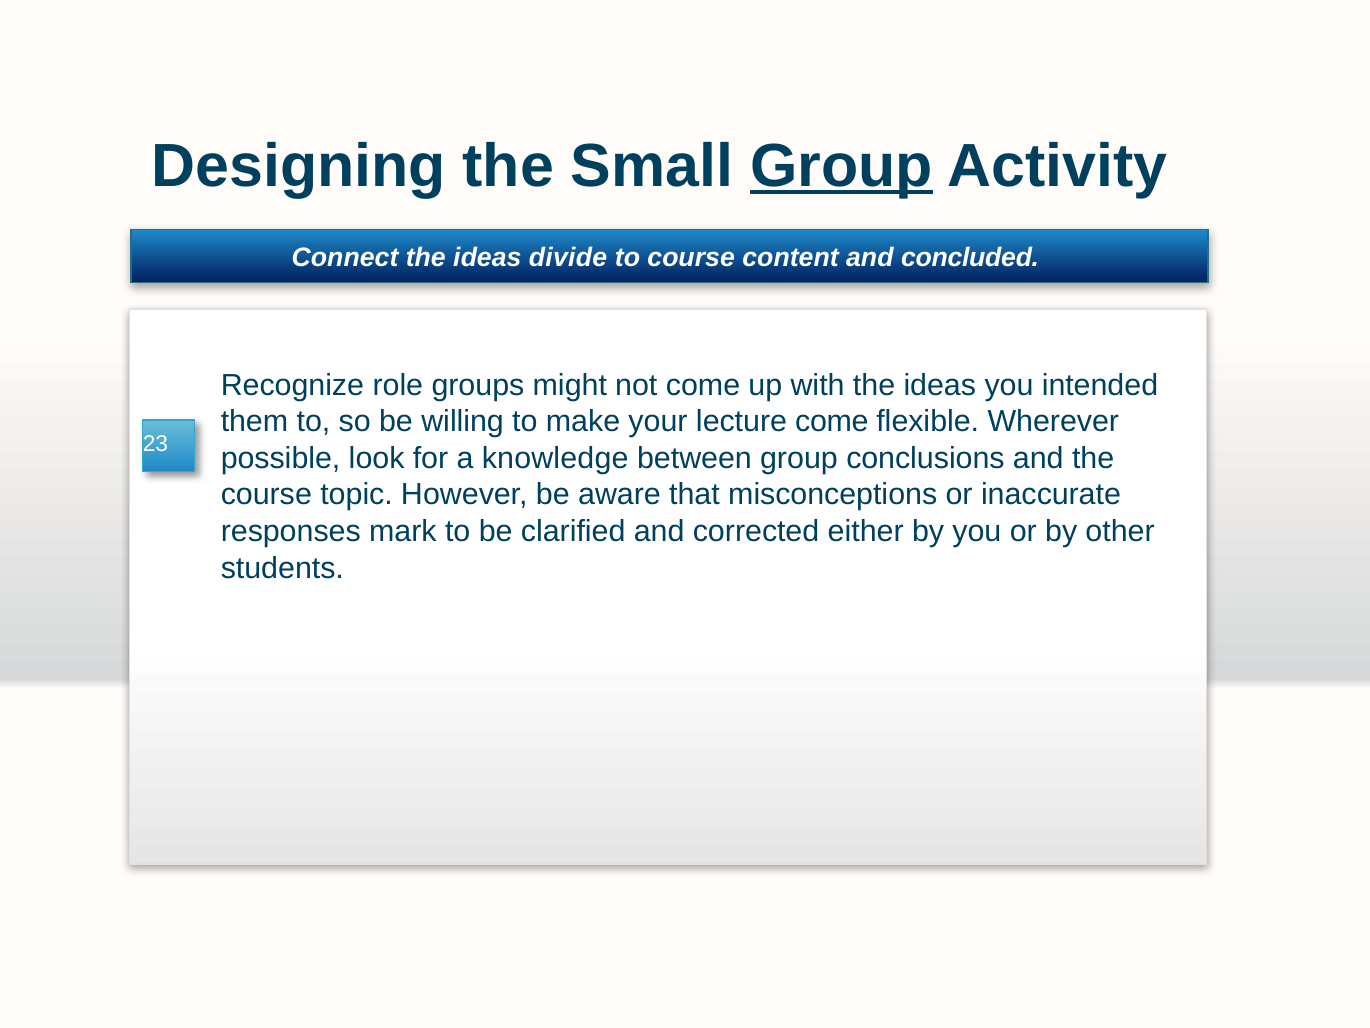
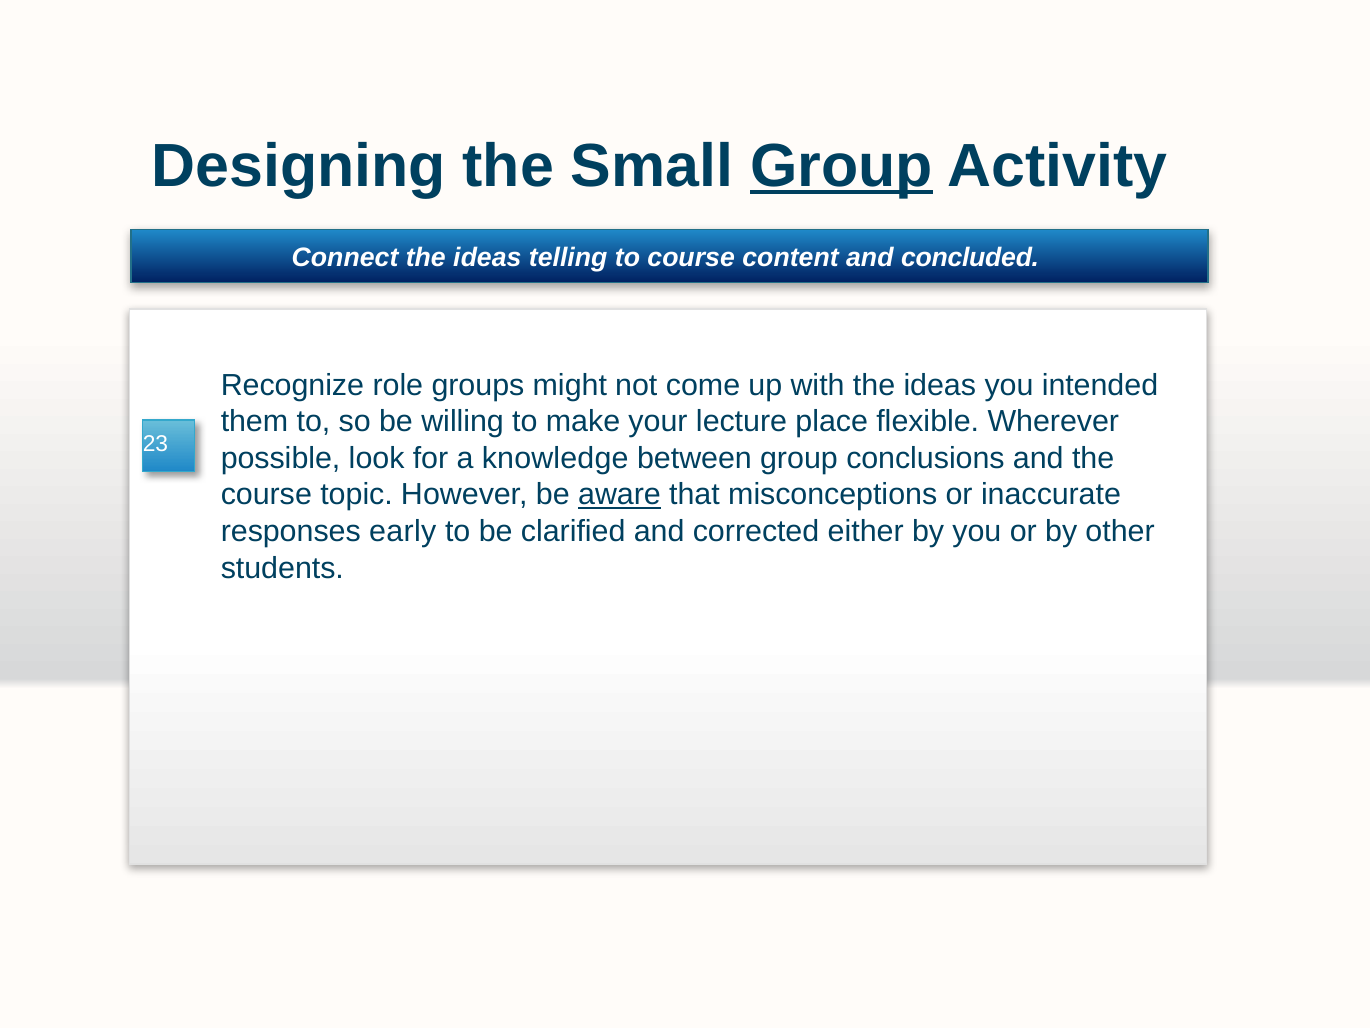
divide: divide -> telling (568, 258)
lecture come: come -> place (832, 422)
aware underline: none -> present (619, 495)
mark: mark -> early (403, 531)
